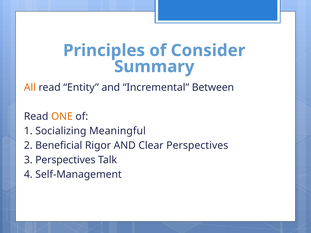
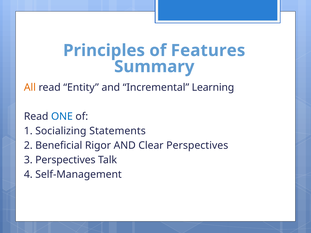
Consider: Consider -> Features (208, 51)
Between: Between -> Learning (213, 88)
ONE colour: orange -> blue (62, 117)
Meaningful: Meaningful -> Statements (117, 131)
